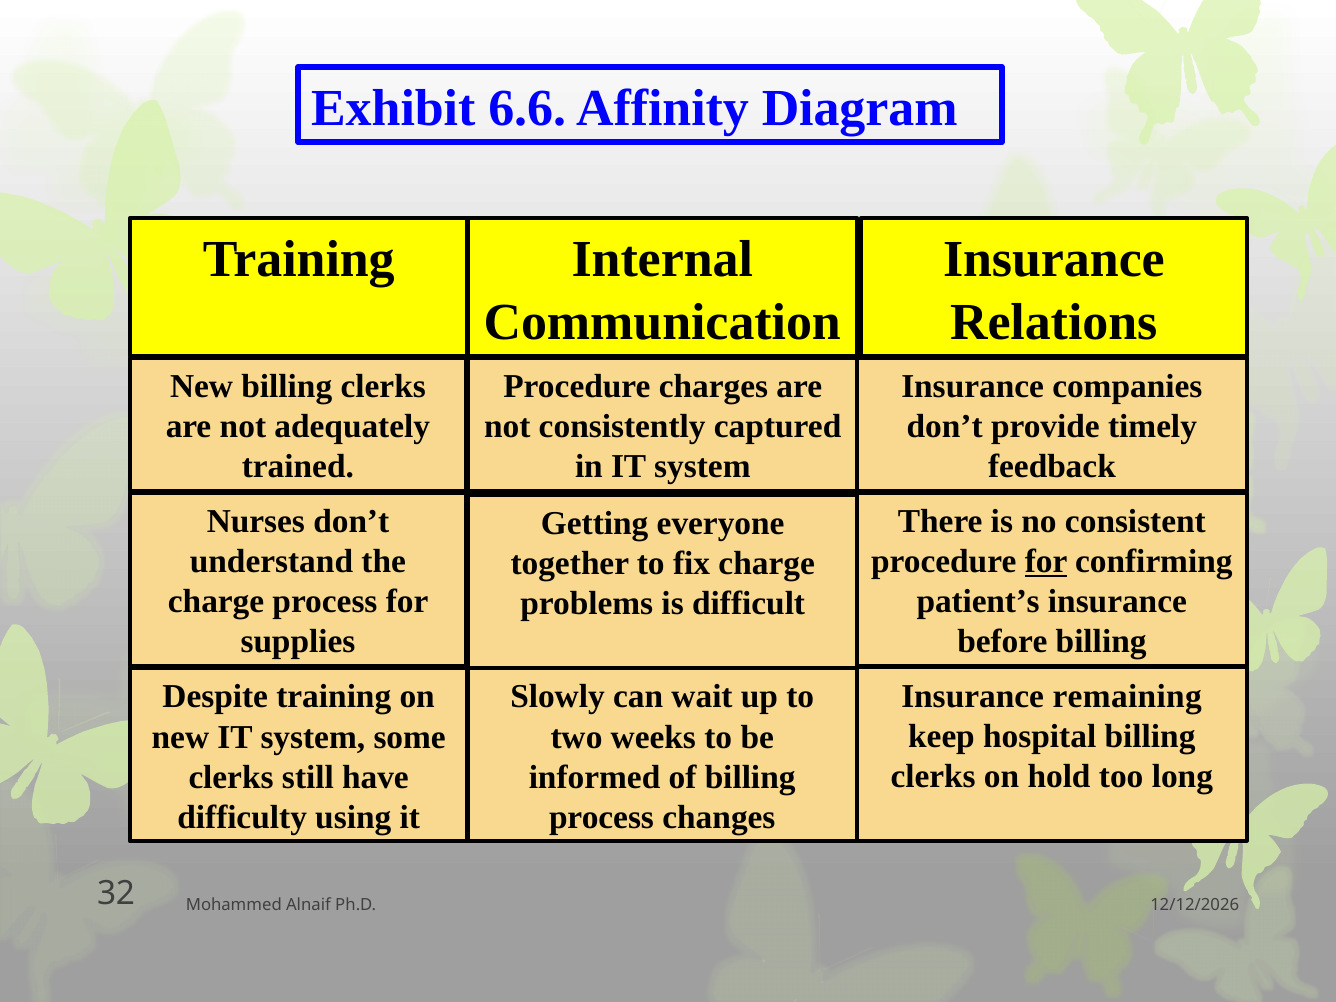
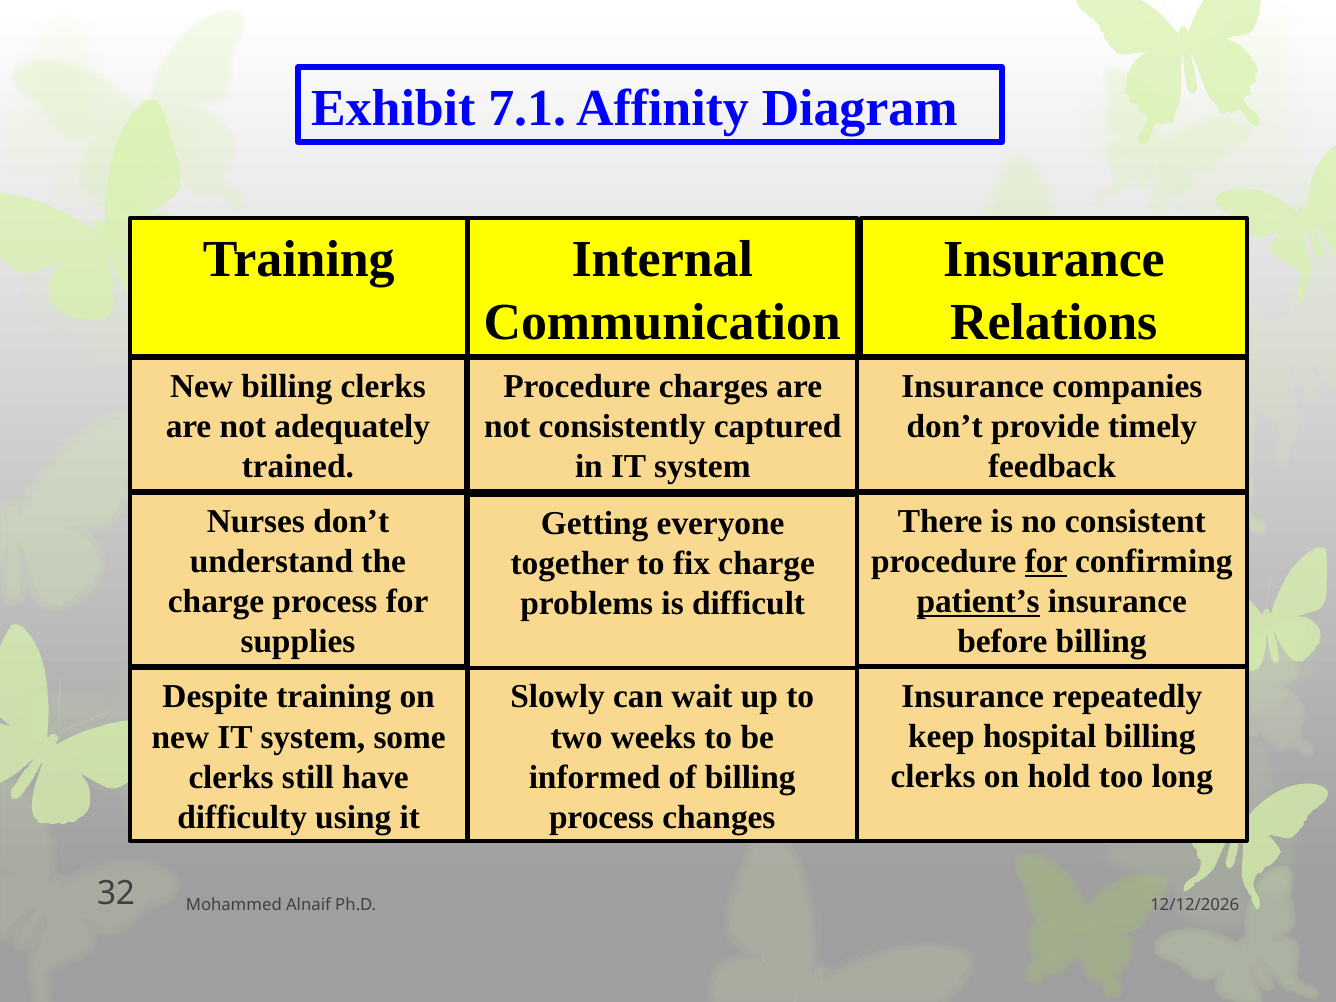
6.6: 6.6 -> 7.1 (527, 108)
patient’s underline: none -> present (978, 602)
remaining: remaining -> repeatedly (1127, 696)
